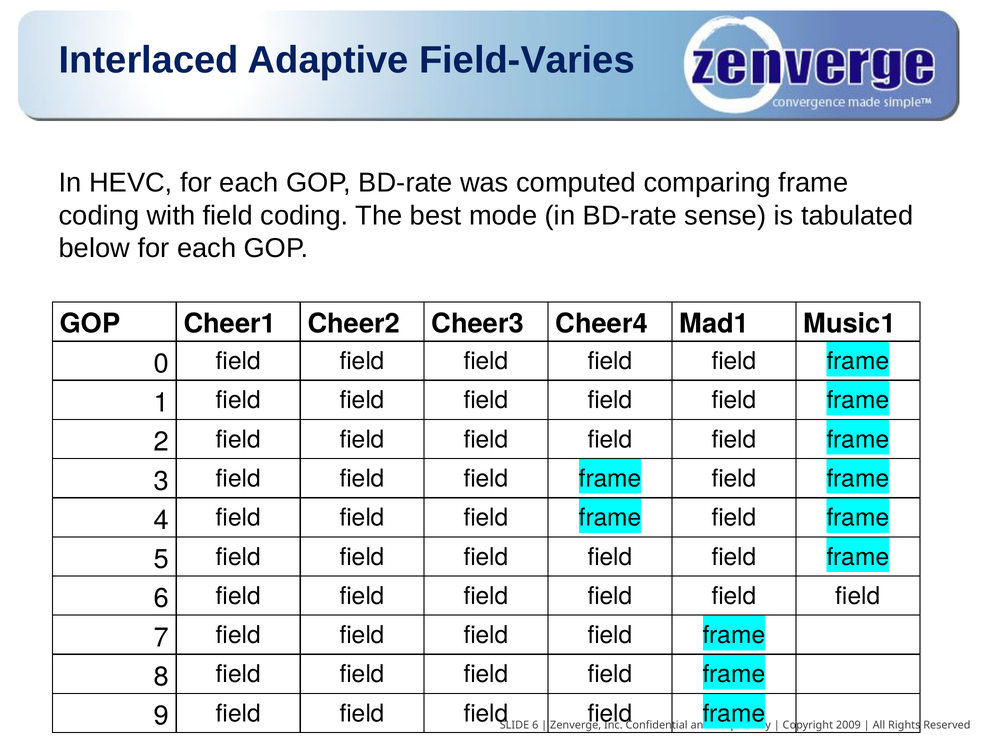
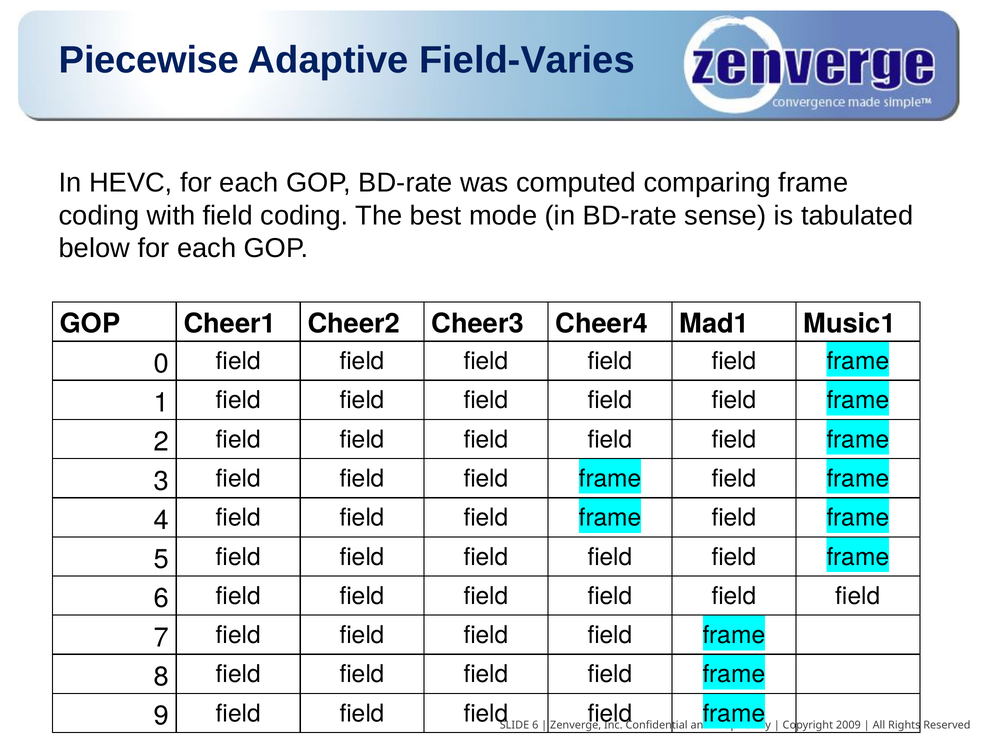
Interlaced: Interlaced -> Piecewise (149, 60)
